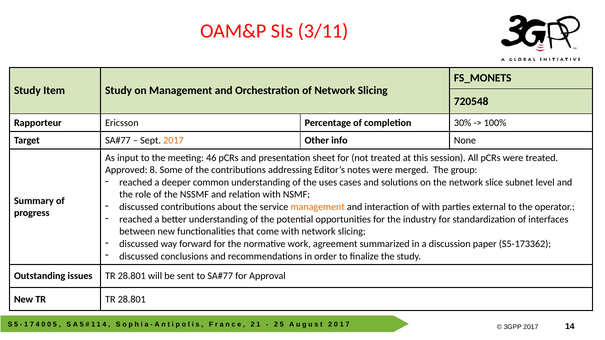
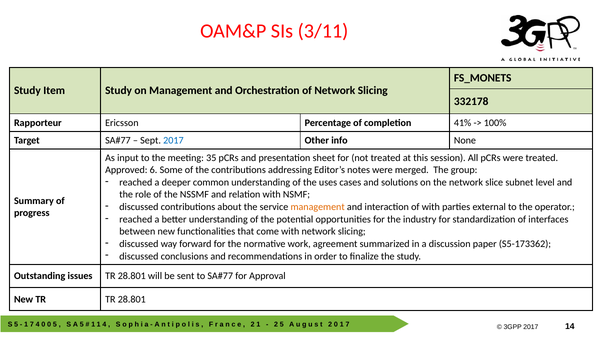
720548: 720548 -> 332178 (471, 101)
30%: 30% -> 41% (463, 123)
2017 colour: orange -> blue (173, 141)
46: 46 -> 35 (211, 158)
8: 8 -> 6 (154, 170)
